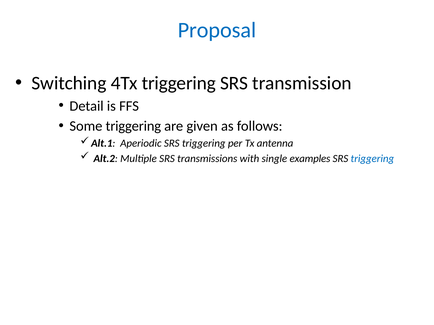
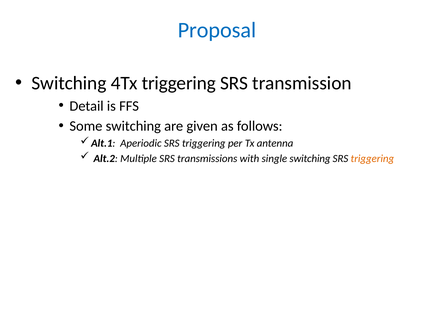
Some triggering: triggering -> switching (133, 126)
single examples: examples -> switching (310, 159)
triggering colour: blue -> orange (372, 159)
